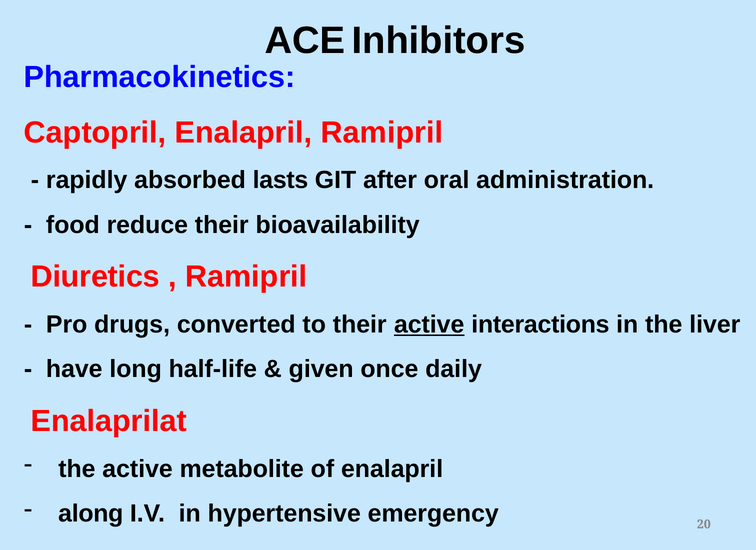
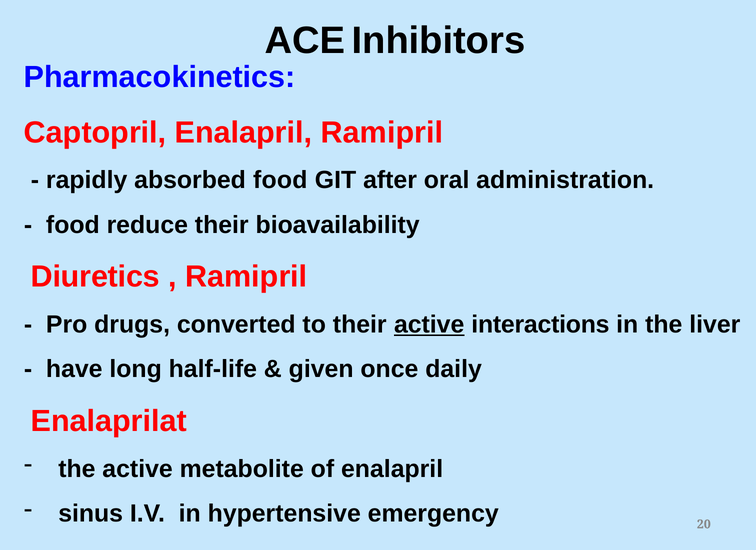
absorbed lasts: lasts -> food (280, 180)
along: along -> sinus (91, 513)
